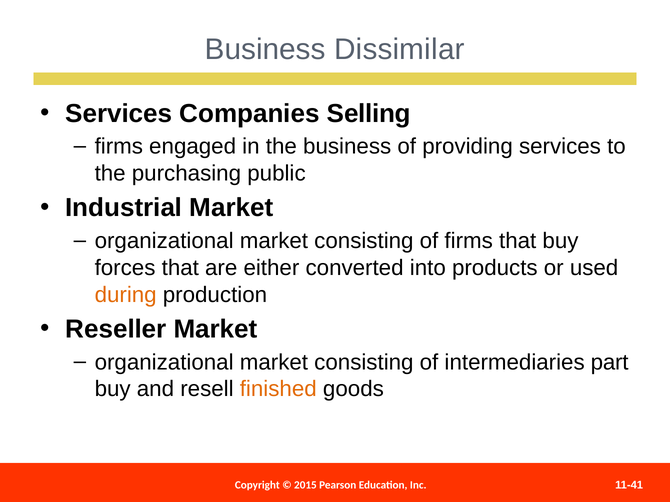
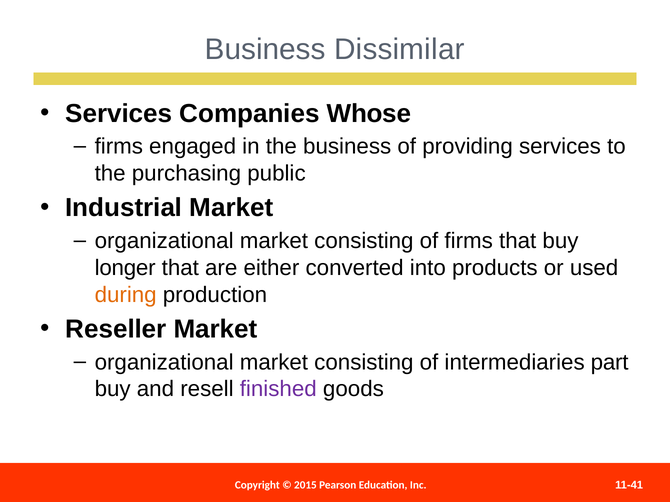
Selling: Selling -> Whose (369, 114)
forces: forces -> longer (125, 268)
finished colour: orange -> purple (278, 390)
